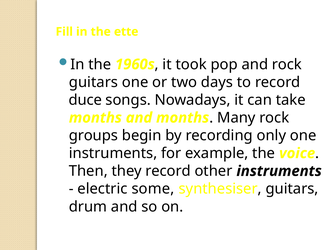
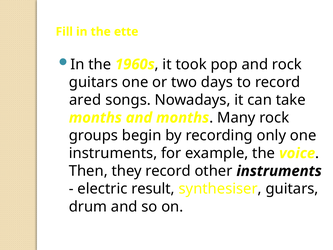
duce: duce -> ared (85, 100)
some: some -> result (153, 189)
